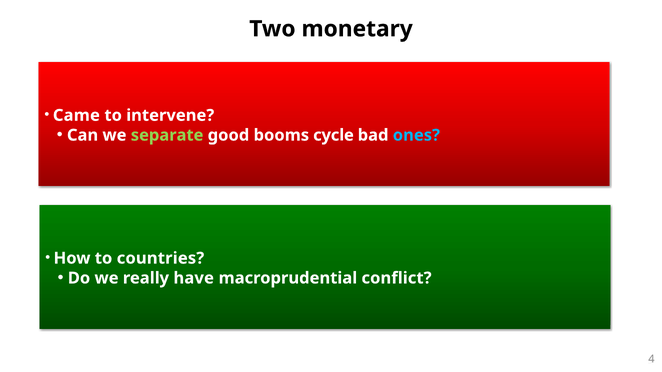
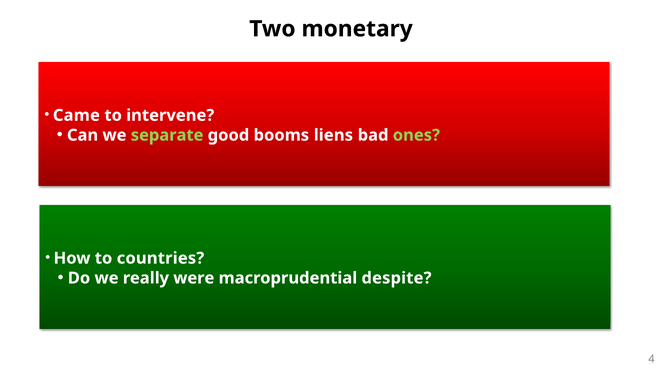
cycle: cycle -> liens (333, 135)
ones colour: light blue -> light green (416, 135)
have: have -> were (194, 278)
conflict: conflict -> despite (396, 278)
